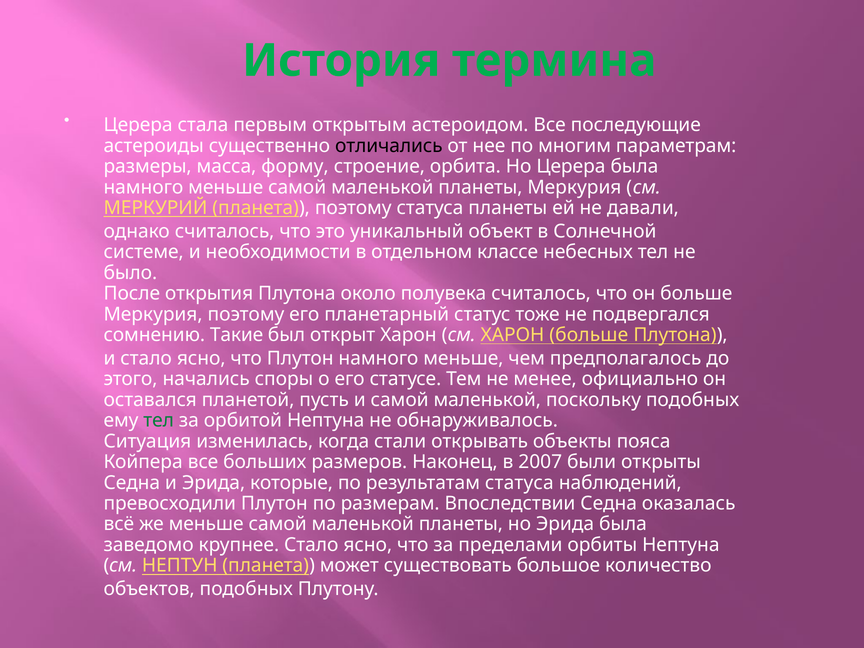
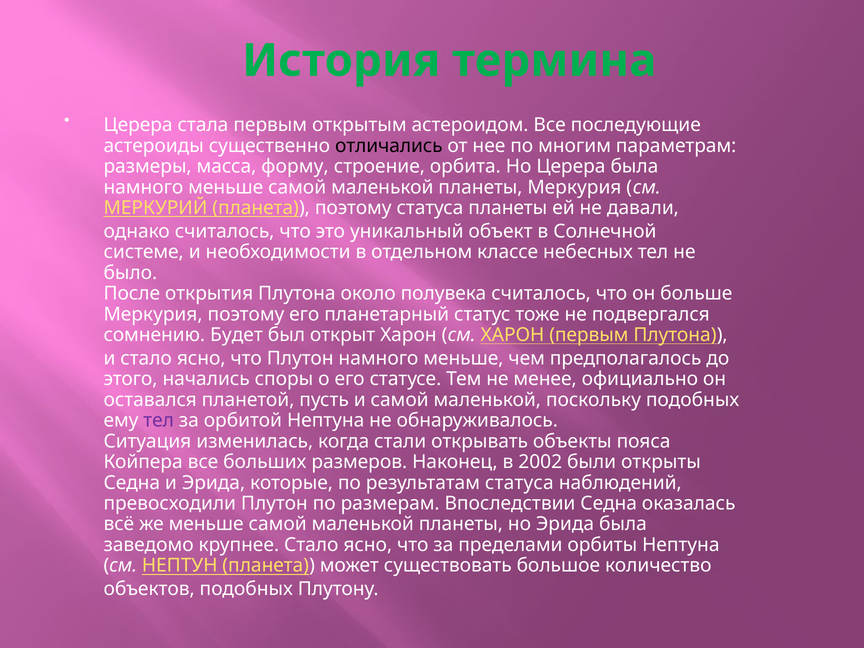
Такие: Такие -> Будет (236, 335)
ХАРОН больше: больше -> первым (589, 335)
тел colour: green -> purple (159, 421)
2007: 2007 -> 2002 (540, 462)
